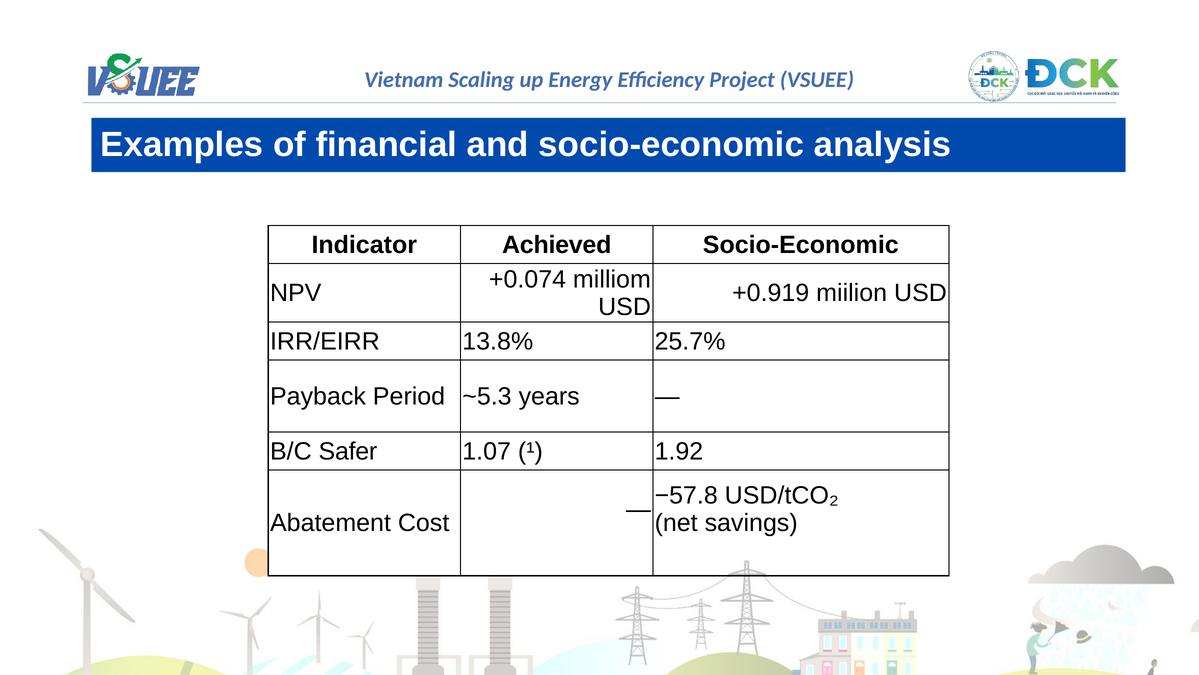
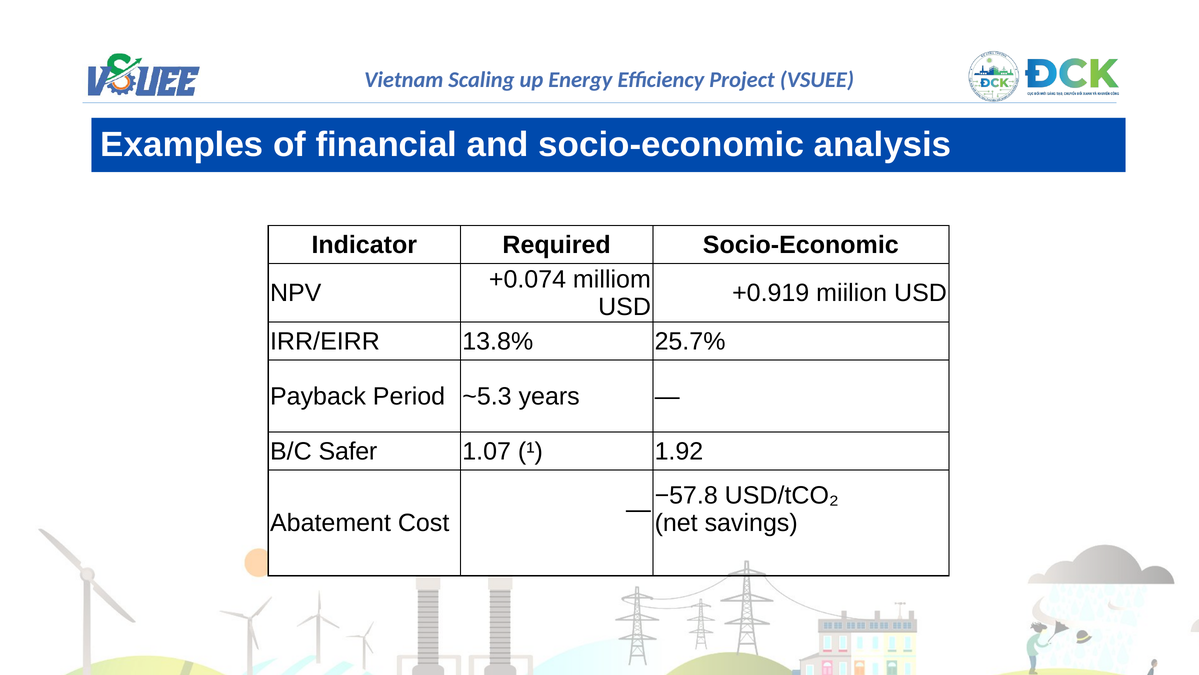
Achieved: Achieved -> Required (557, 245)
